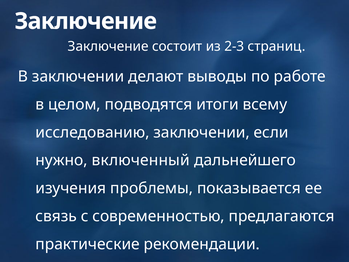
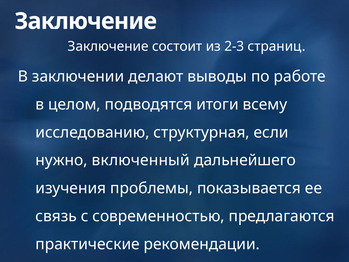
исследованию заключении: заключении -> структурная (202, 132)
